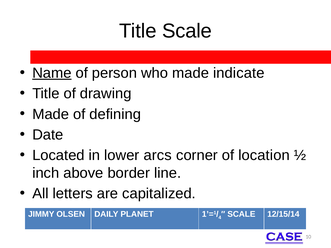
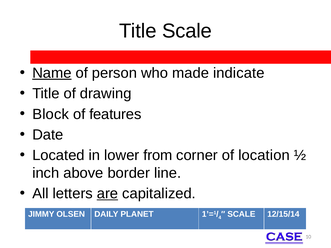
Made: Made -> Block (51, 114)
defining: defining -> features (115, 114)
arcs: arcs -> from (158, 155)
are underline: none -> present (107, 194)
